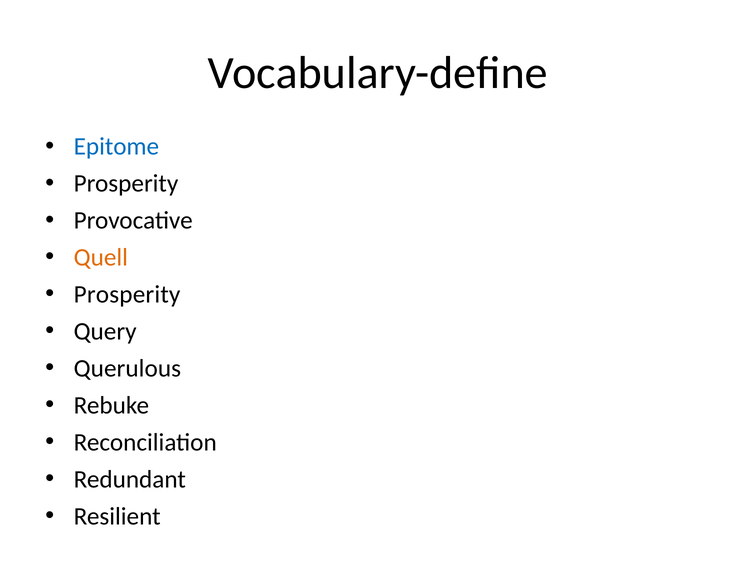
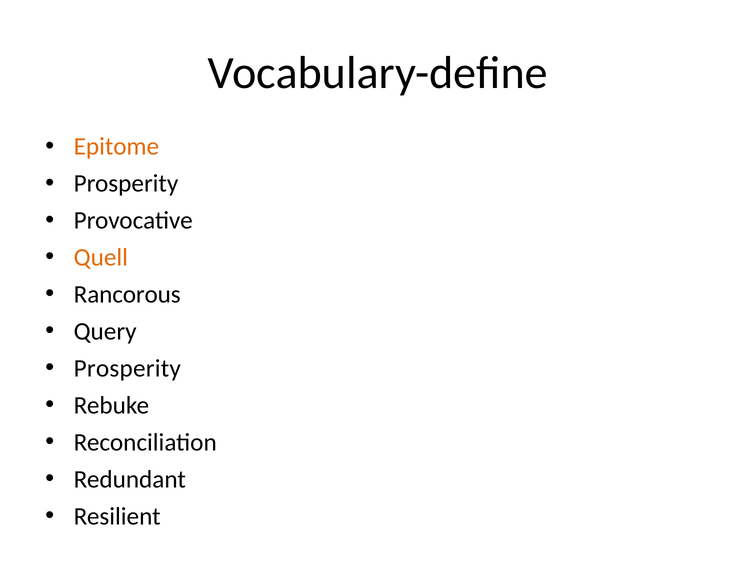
Epitome colour: blue -> orange (116, 147)
Prosperity: Prosperity -> Rancorous (127, 295)
Querulous: Querulous -> Prosperity (127, 368)
